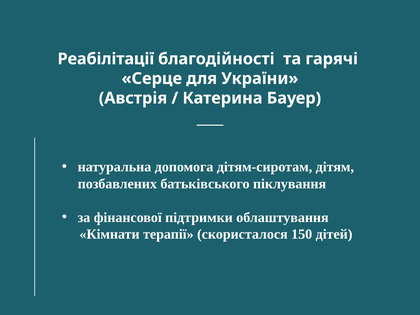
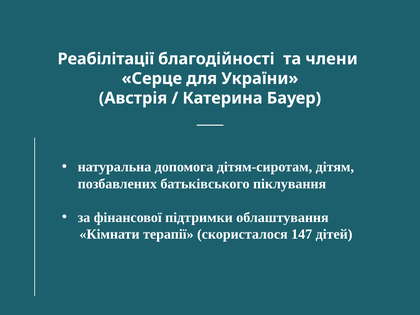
гарячі: гарячі -> члени (332, 59)
150: 150 -> 147 (302, 234)
